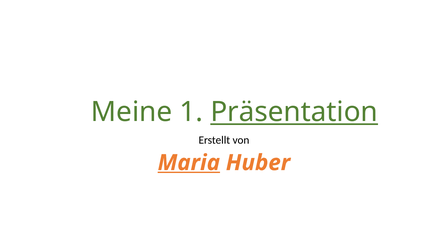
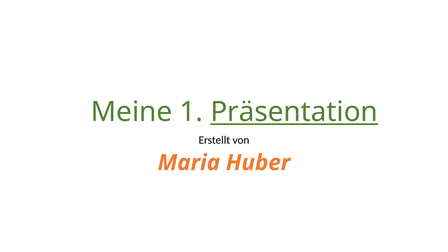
Maria underline: present -> none (189, 163)
